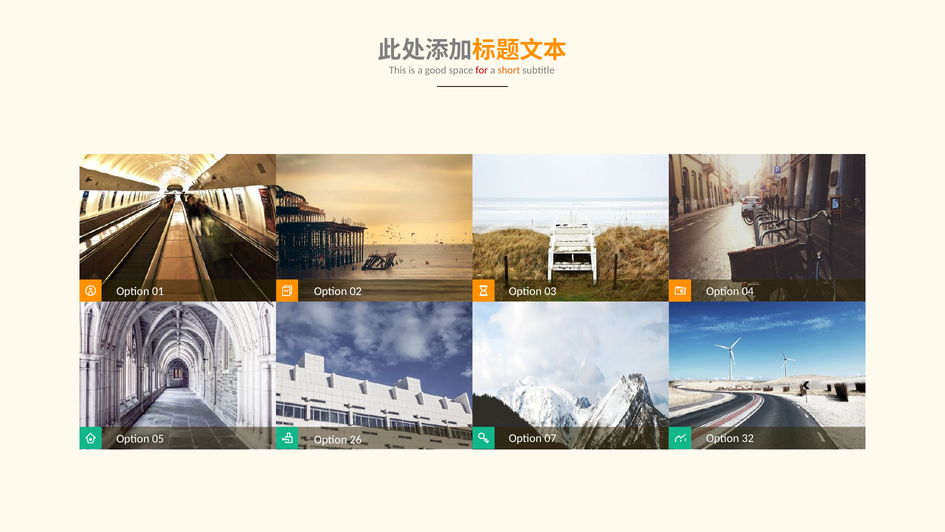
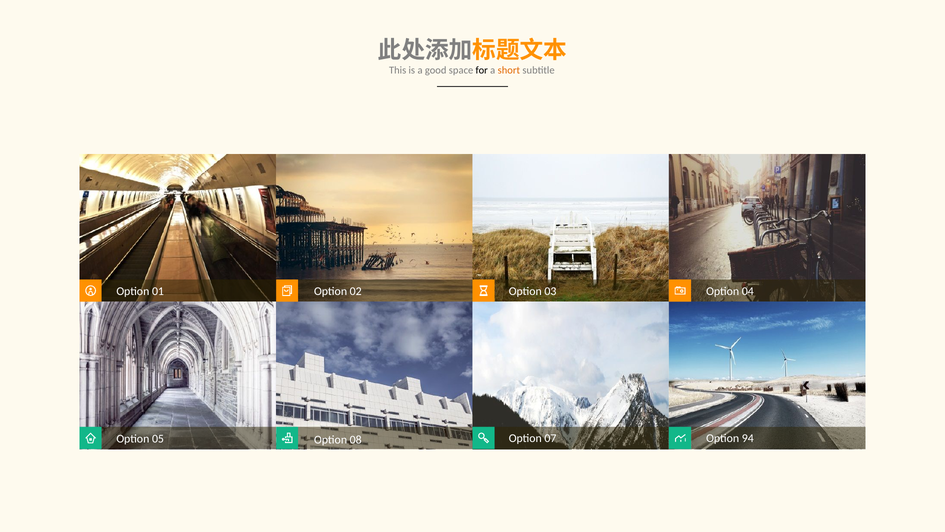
for colour: red -> black (482, 70)
32: 32 -> 94 (748, 438)
26: 26 -> 08 (356, 440)
